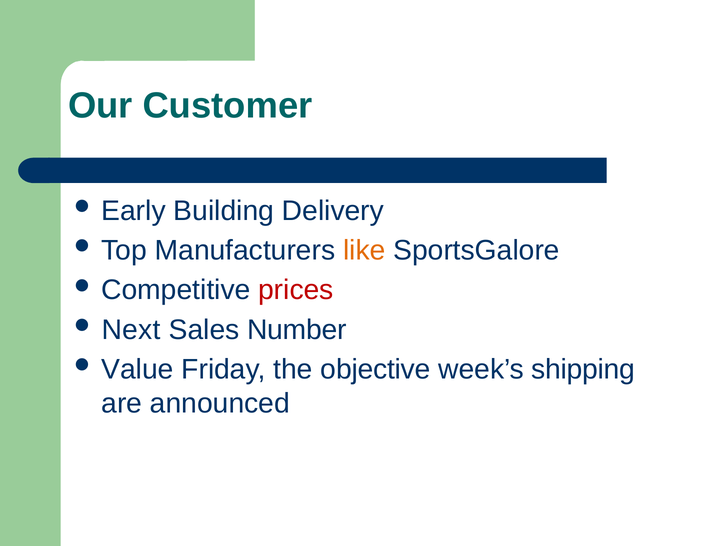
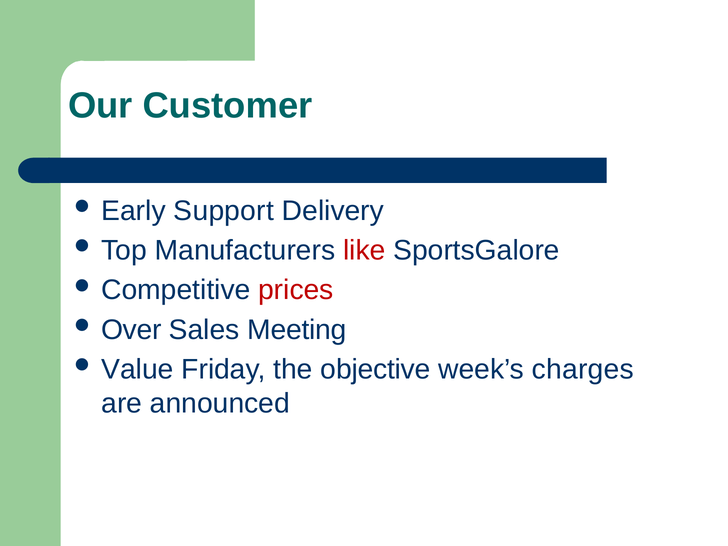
Building: Building -> Support (224, 211)
like colour: orange -> red (364, 250)
Next: Next -> Over (131, 330)
Number: Number -> Meeting (297, 330)
shipping: shipping -> charges (583, 369)
